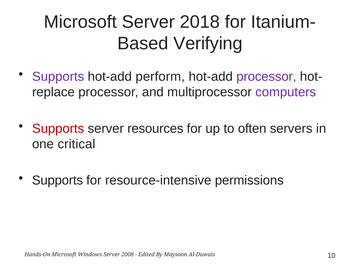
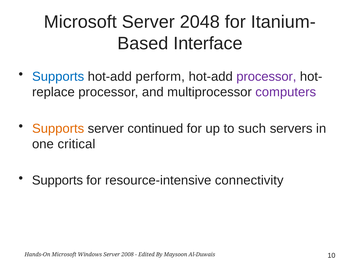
2018: 2018 -> 2048 (200, 22)
Verifying: Verifying -> Interface (208, 44)
Supports colour: purple -> blue (58, 77)
Supports colour: red -> orange (58, 128)
resources: resources -> continued (155, 128)
often: often -> such (252, 128)
permissions: permissions -> connectivity (249, 180)
